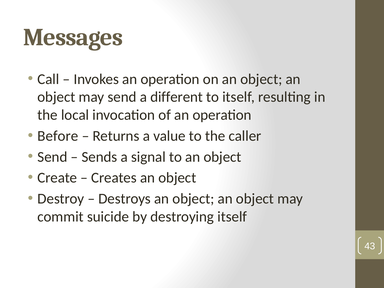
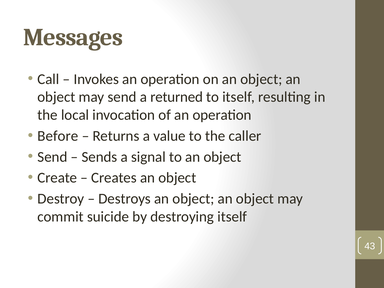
different: different -> returned (177, 97)
